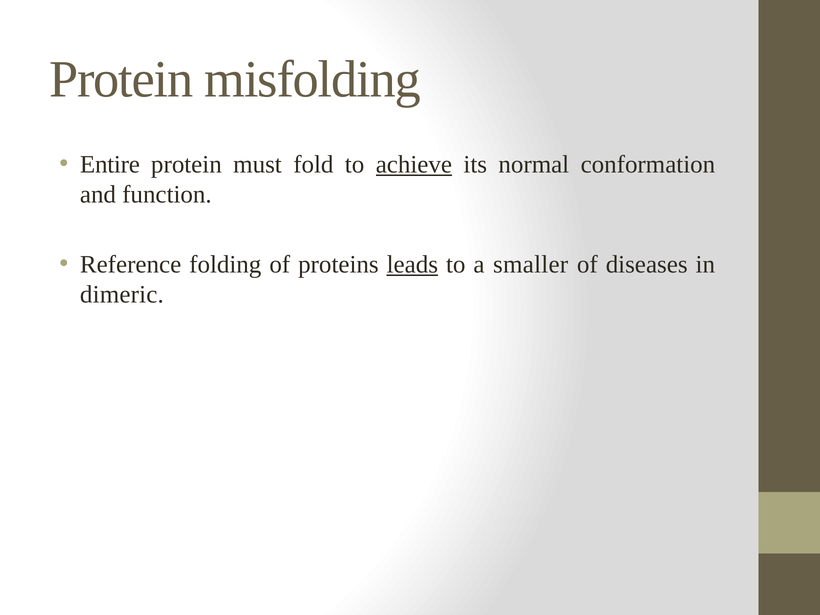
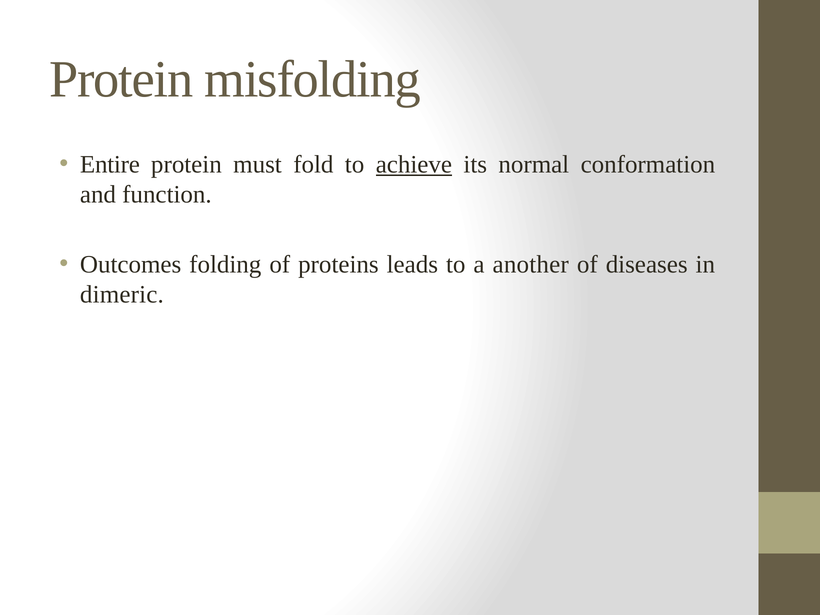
Reference: Reference -> Outcomes (131, 265)
leads underline: present -> none (412, 265)
smaller: smaller -> another (531, 265)
